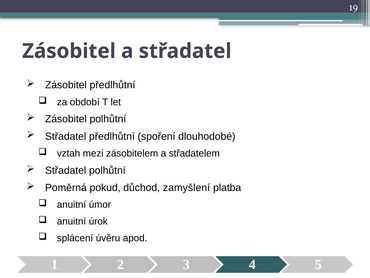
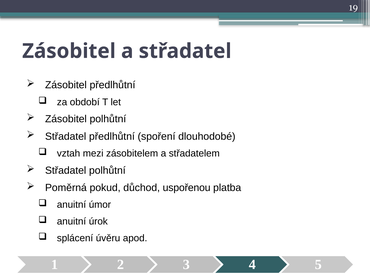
zamyšlení: zamyšlení -> uspořenou (187, 187)
